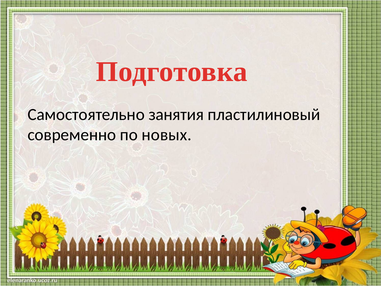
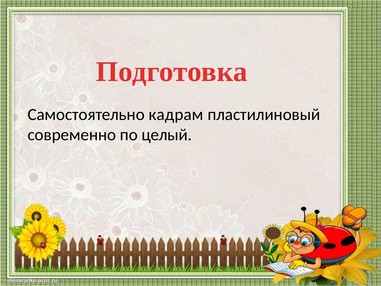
занятия: занятия -> кадрам (176, 114)
новых: новых -> целый (167, 135)
